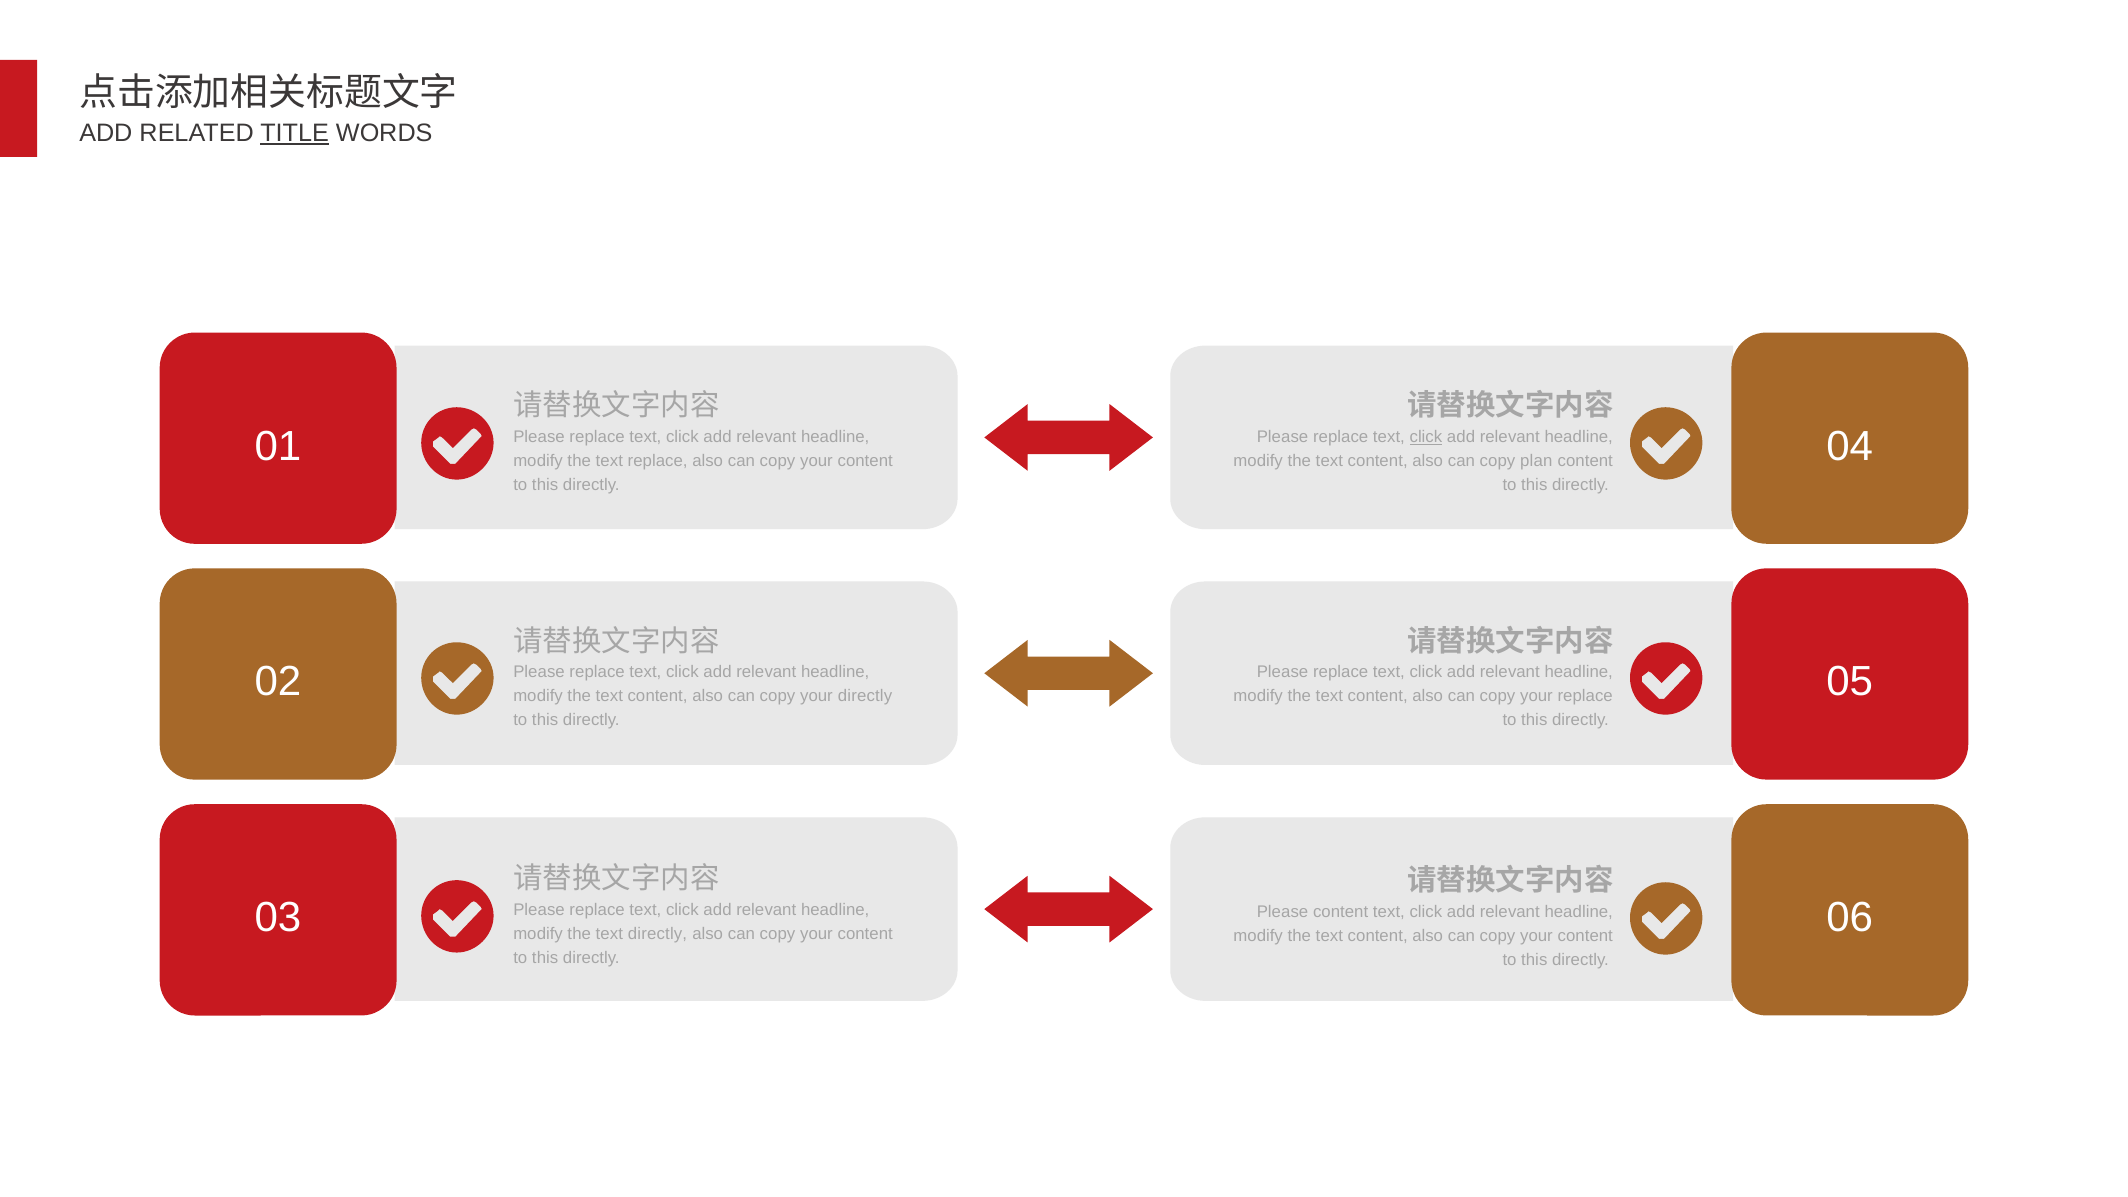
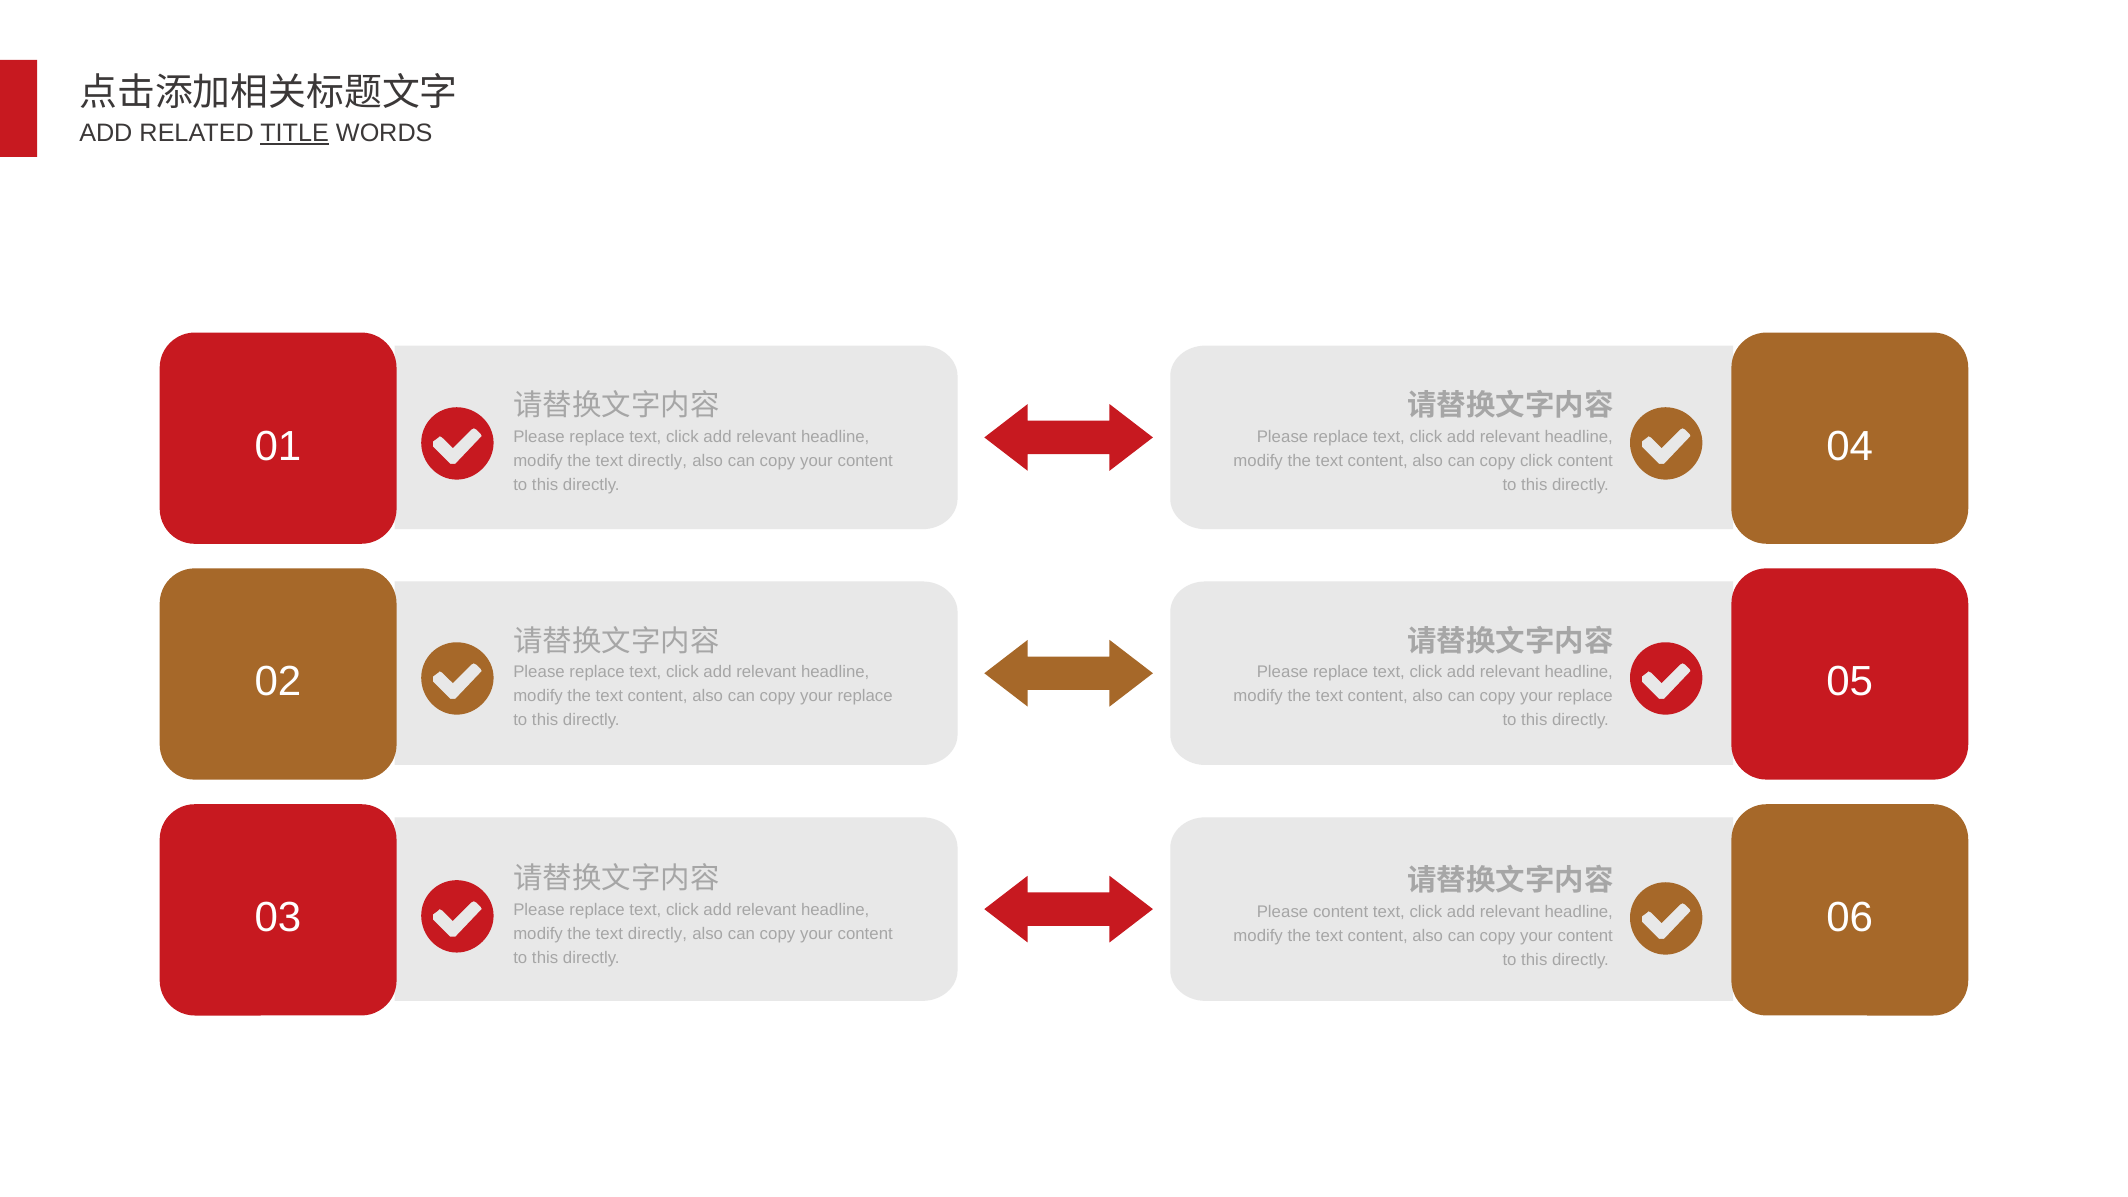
click underline: present -> none (1426, 437)
replace: replace -> directly (658, 461)
copy plan: plan -> click (1536, 461)
directly: directly -> replace (865, 696)
